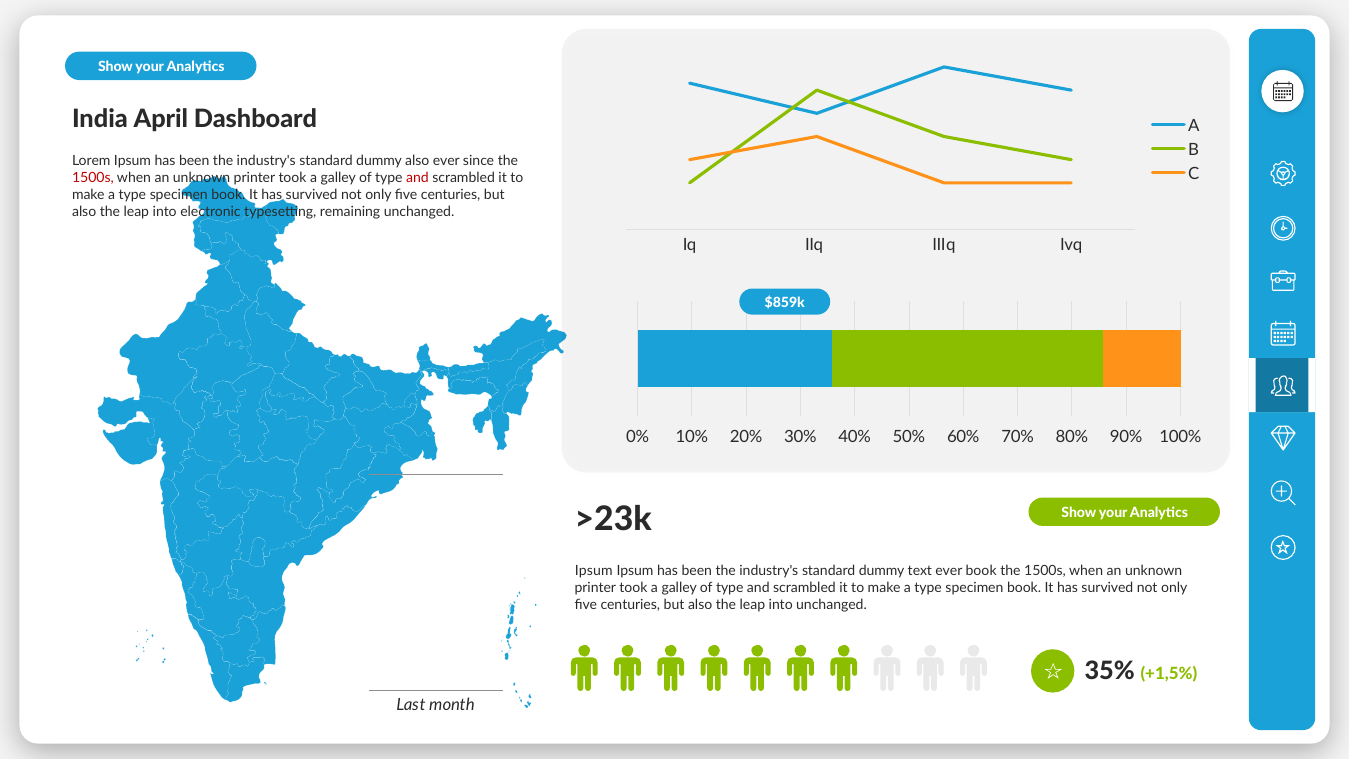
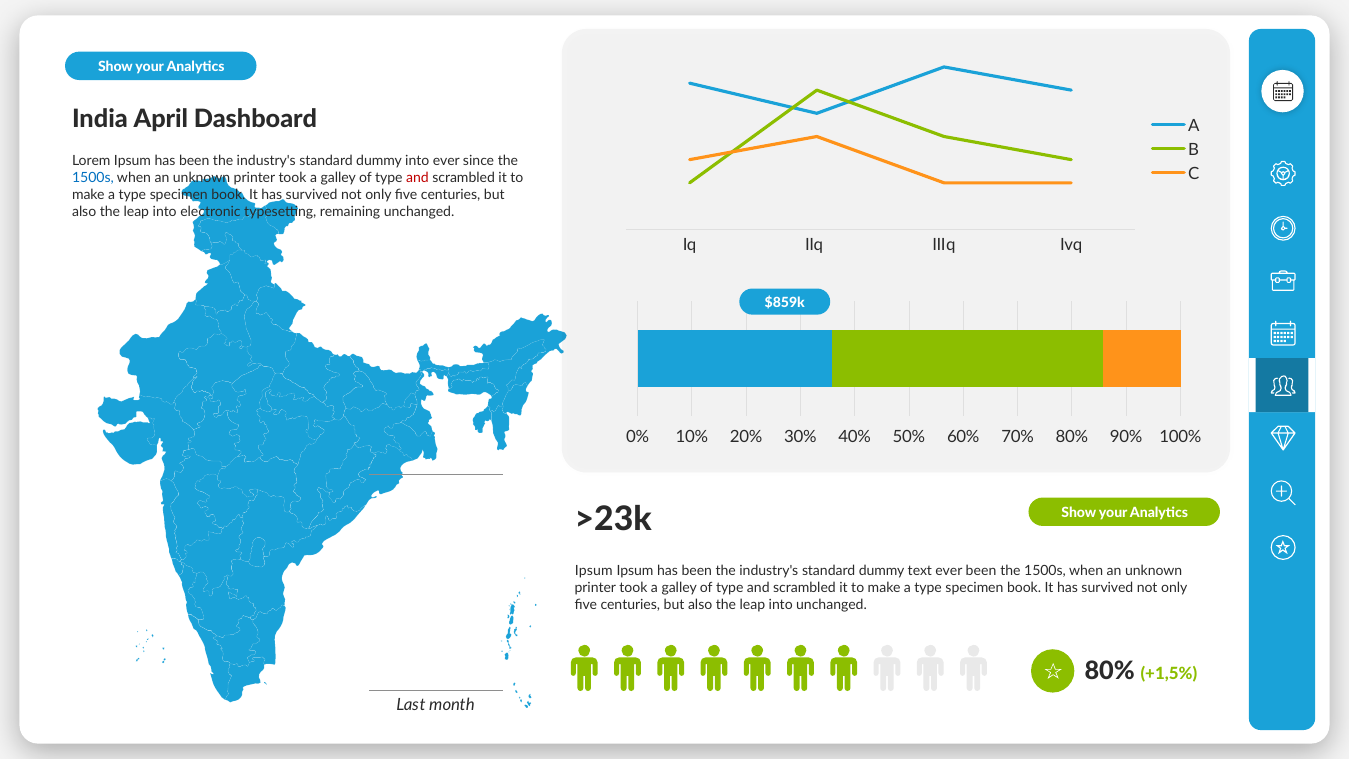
dummy also: also -> into (417, 161)
1500s colour: red -> blue (93, 178)
ever book: book -> been (981, 571)
35%: 35% -> 80% (1110, 671)
